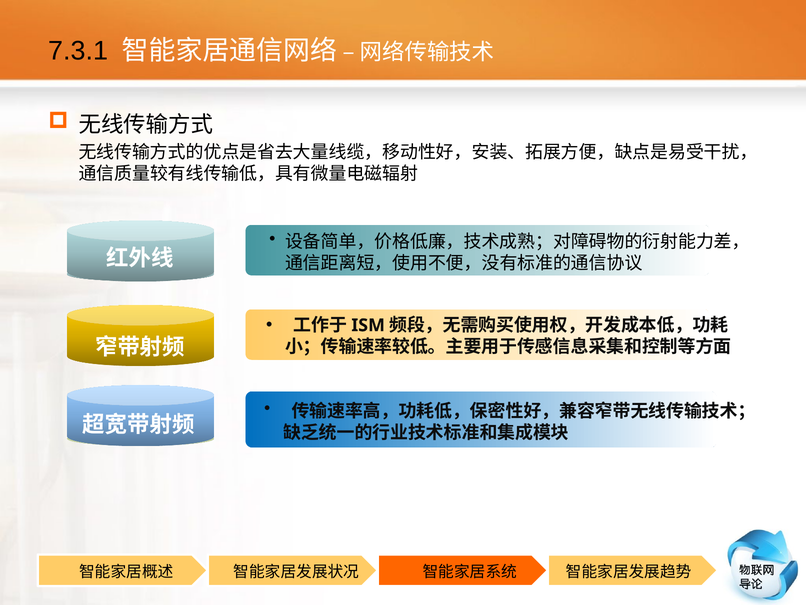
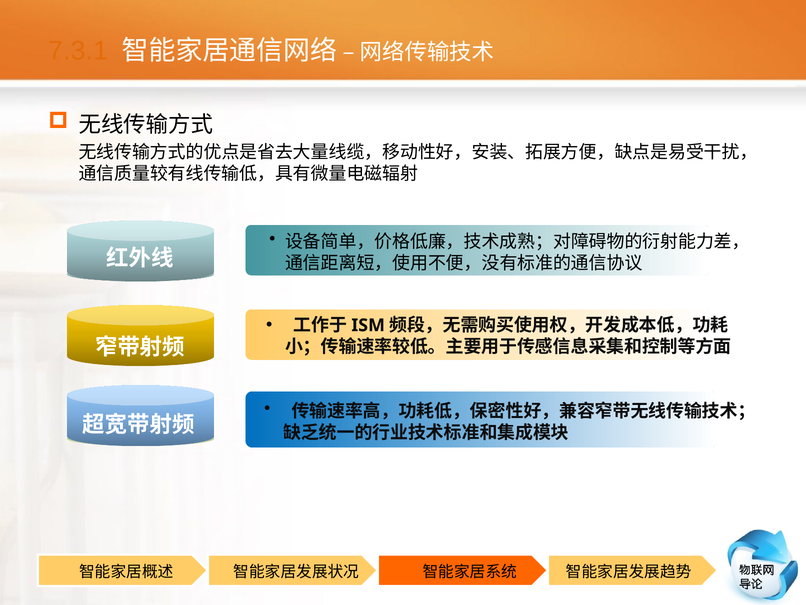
7.3.1 colour: black -> orange (78, 51)
